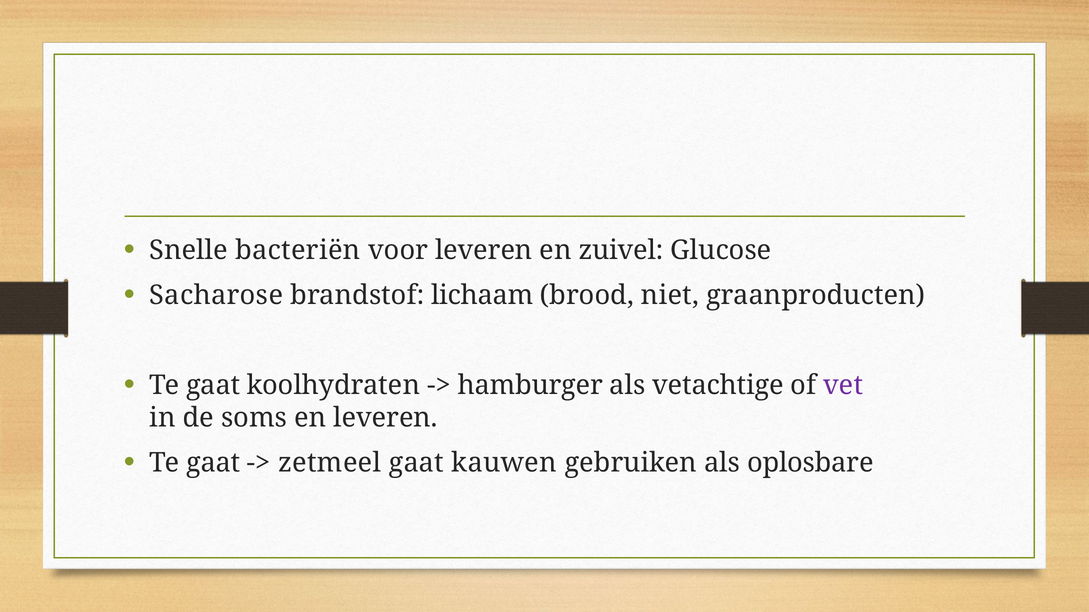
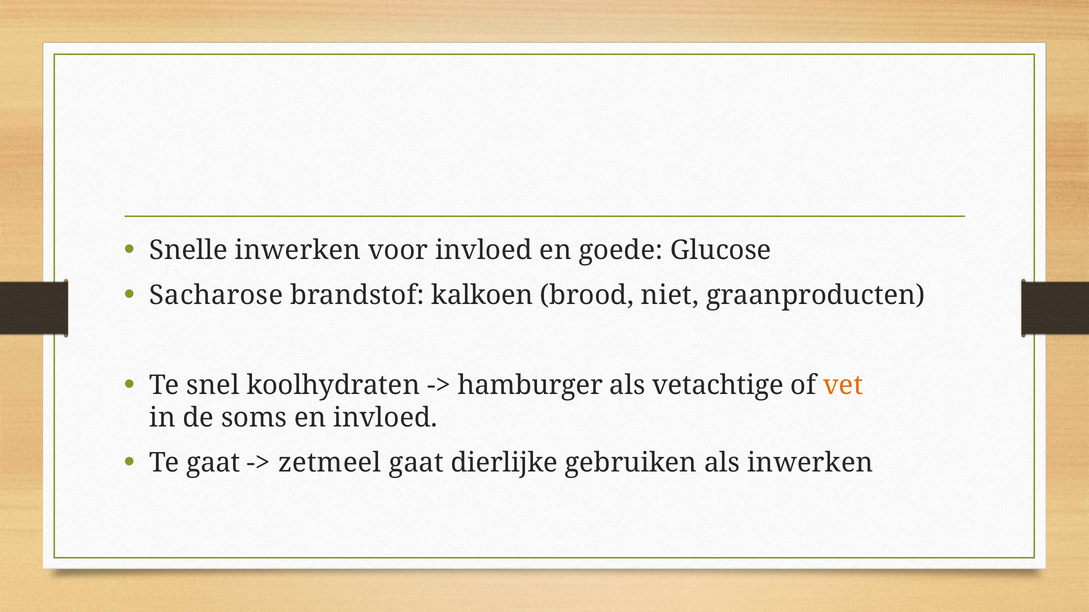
Snelle bacteriën: bacteriën -> inwerken (298, 251)
voor leveren: leveren -> invloed (484, 251)
zuivel: zuivel -> goede (621, 251)
lichaam: lichaam -> kalkoen (482, 296)
gaat: gaat -> snel (213, 385)
vet colour: purple -> orange (843, 385)
en leveren: leveren -> invloed (386, 418)
kauwen: kauwen -> dierlijke (504, 463)
als oplosbare: oplosbare -> inwerken (810, 463)
